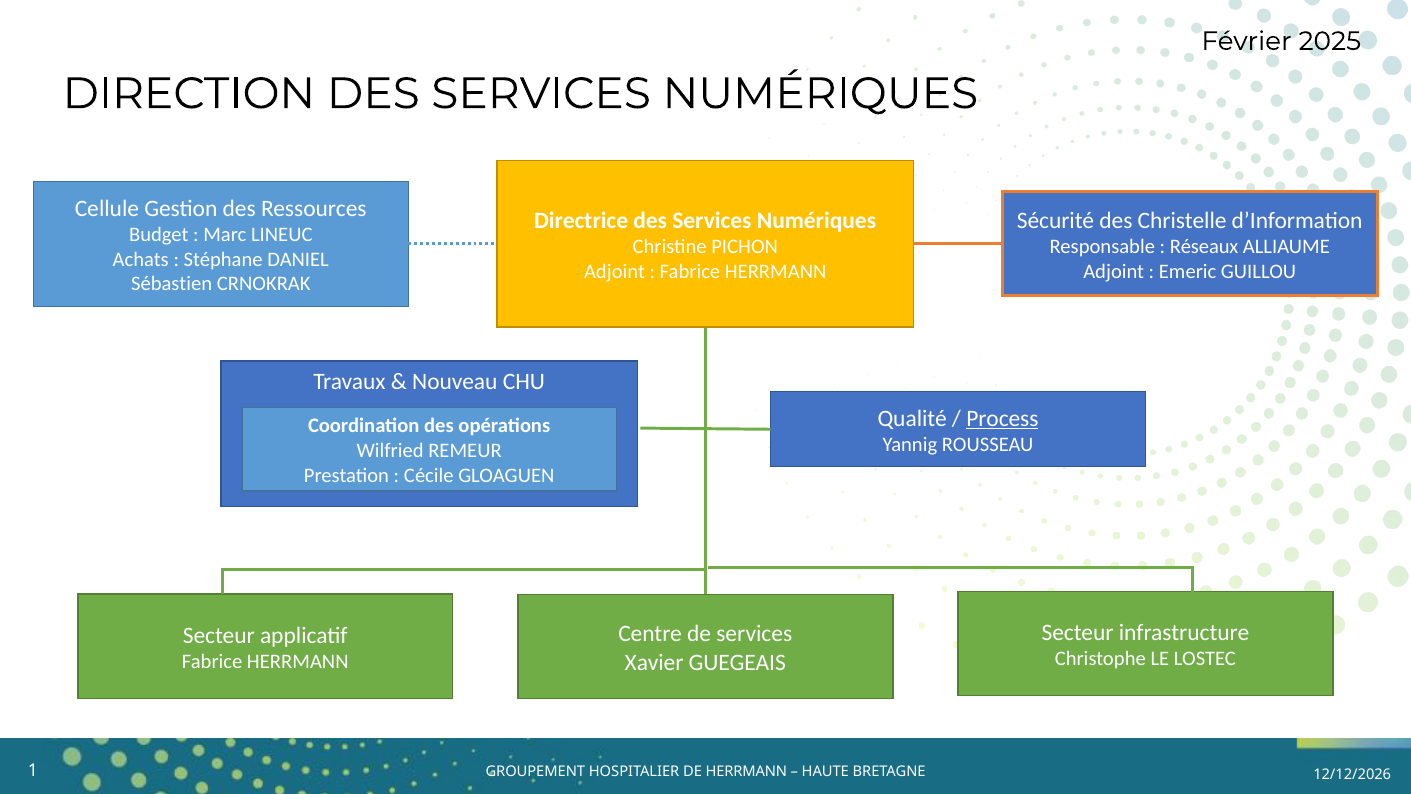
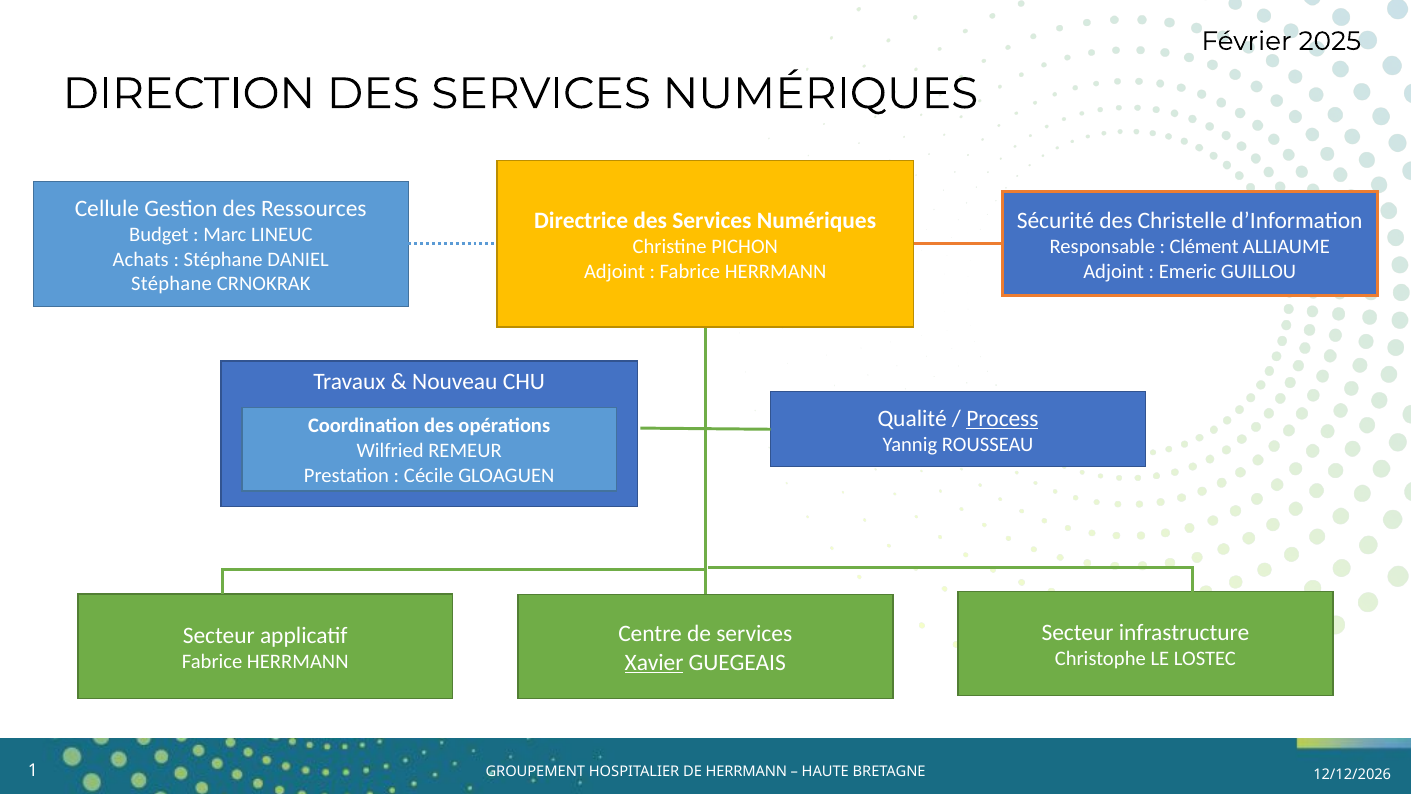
Réseaux: Réseaux -> Clément (1204, 247)
Sébastien: Sébastien -> Stéphane (171, 284)
Xavier underline: none -> present (654, 662)
